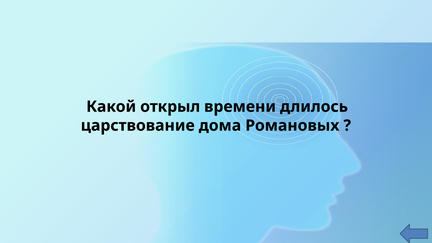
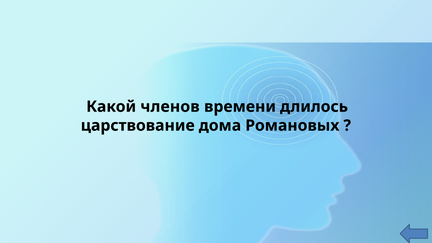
открыл: открыл -> членов (170, 107)
